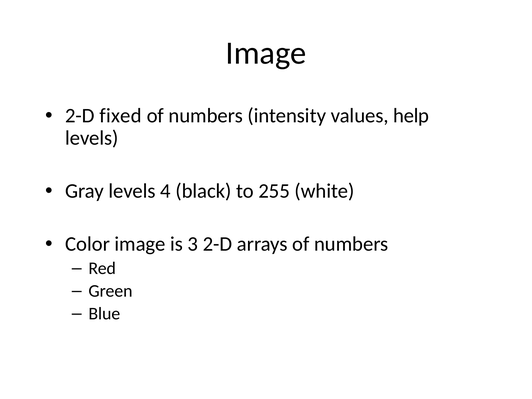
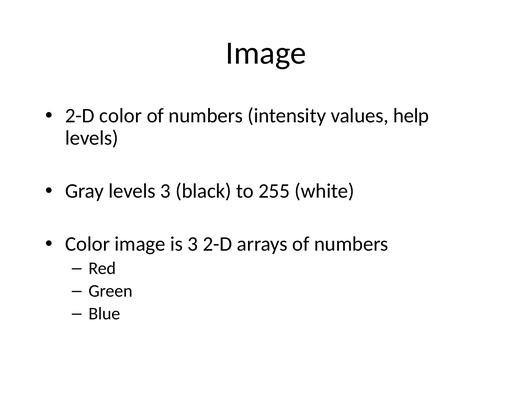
2-D fixed: fixed -> color (121, 116)
levels 4: 4 -> 3 (166, 191)
